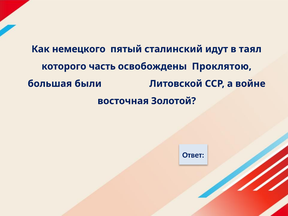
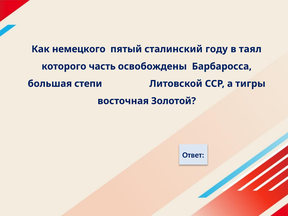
идут: идут -> году (217, 49)
Проклятою: Проклятою -> Барбаросса (222, 66)
были: были -> степи (88, 84)
войне: войне -> тигры (250, 84)
